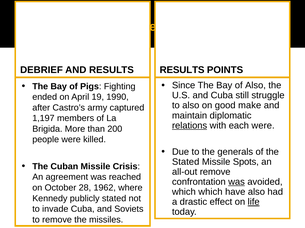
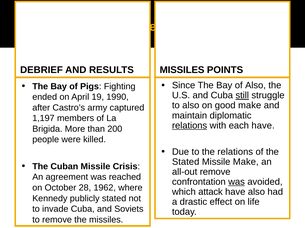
RESULTS: RESULTS -> MISSILES (182, 70)
still underline: none -> present (242, 96)
each were: were -> have (263, 126)
the generals: generals -> relations (235, 152)
Missile Spots: Spots -> Make (246, 162)
which which: which -> attack (211, 192)
life underline: present -> none (254, 203)
